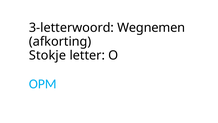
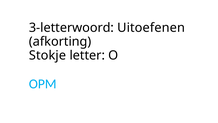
Wegnemen: Wegnemen -> Uitoefenen (151, 28)
